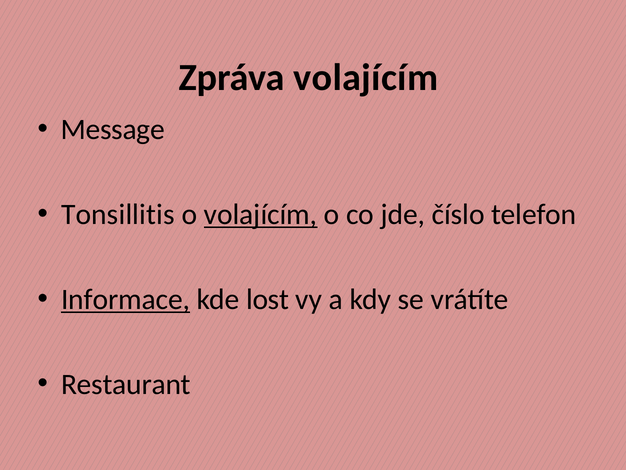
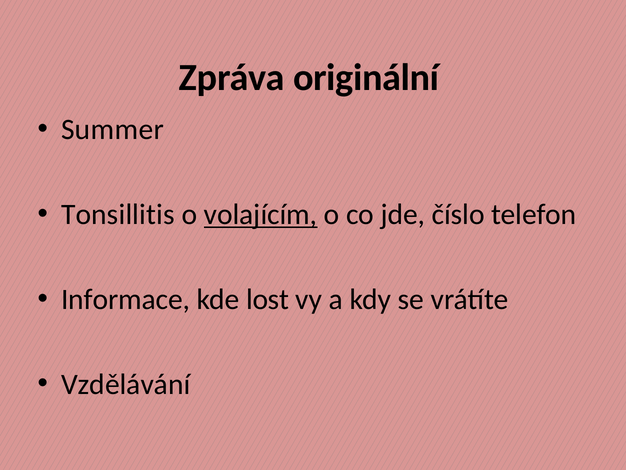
Zpráva volajícím: volajícím -> originální (366, 78)
Message: Message -> Summer (112, 129)
Informace underline: present -> none (126, 299)
Restaurant: Restaurant -> Vzdělávání (126, 384)
